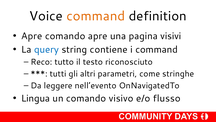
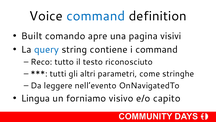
command colour: orange -> blue (96, 16)
Apre: Apre -> Built (32, 36)
un comando: comando -> forniamo (86, 98)
flusso: flusso -> capito (167, 98)
